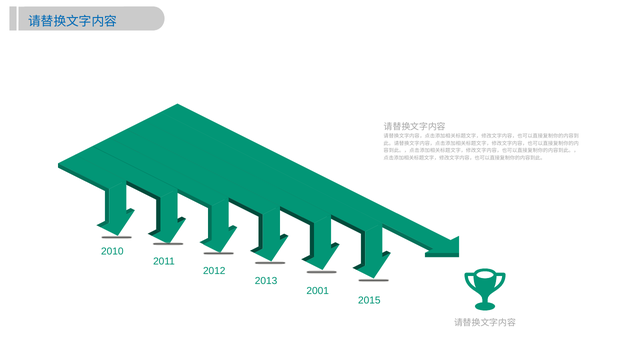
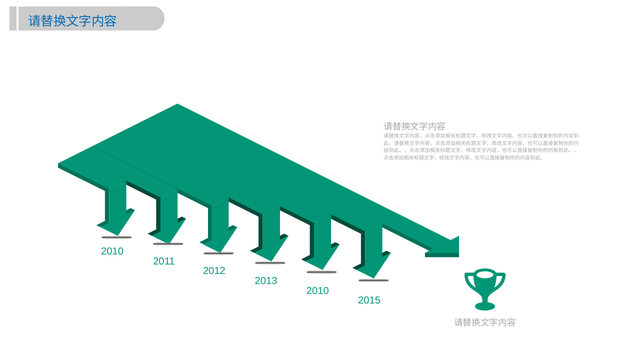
2001: 2001 -> 2010 (318, 291)
